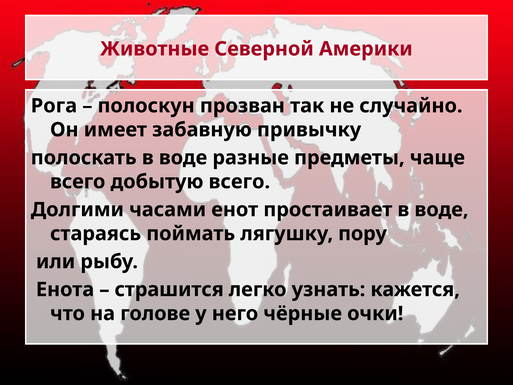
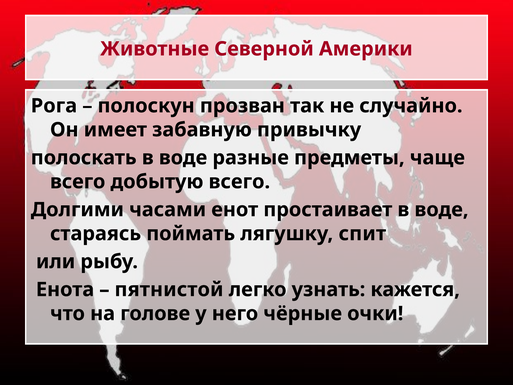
пору: пору -> спит (362, 233)
страшится: страшится -> пятнистой (169, 289)
